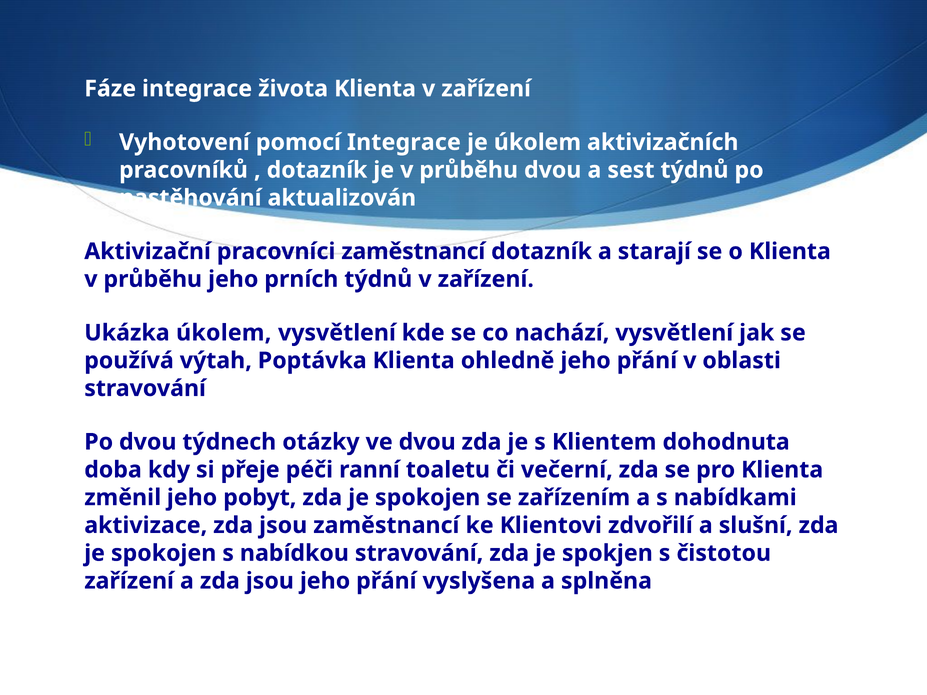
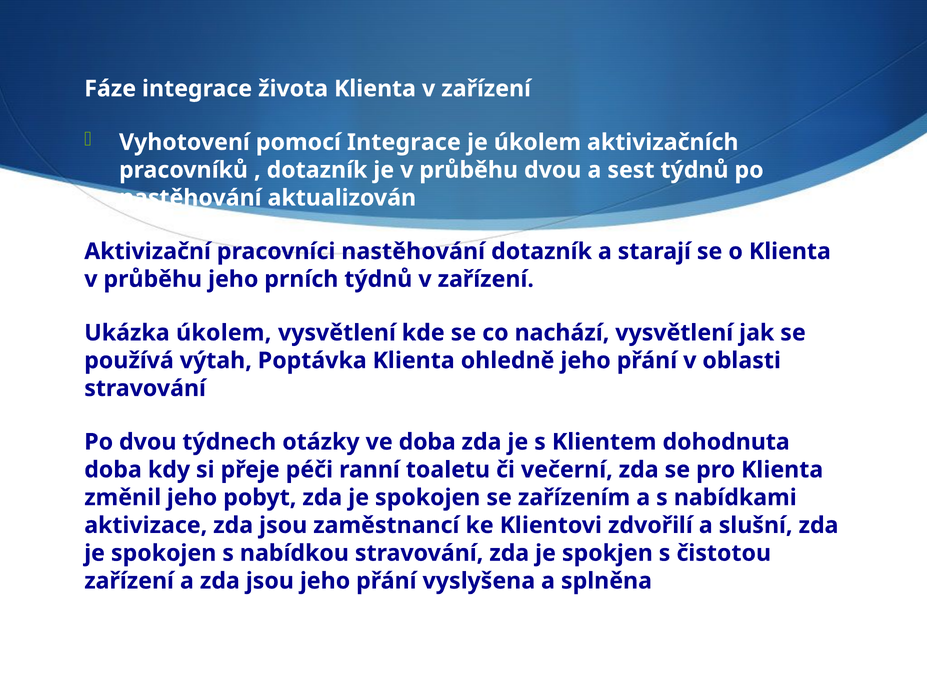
pracovníci zaměstnancí: zaměstnancí -> nastěhování (413, 252)
ve dvou: dvou -> doba (427, 442)
